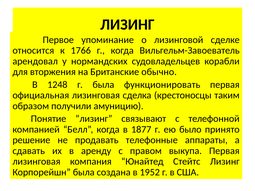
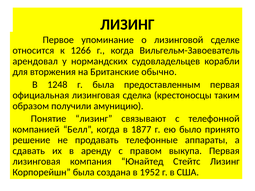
1766: 1766 -> 1266 (81, 51)
функционировать: функционировать -> предоставленным (162, 85)
